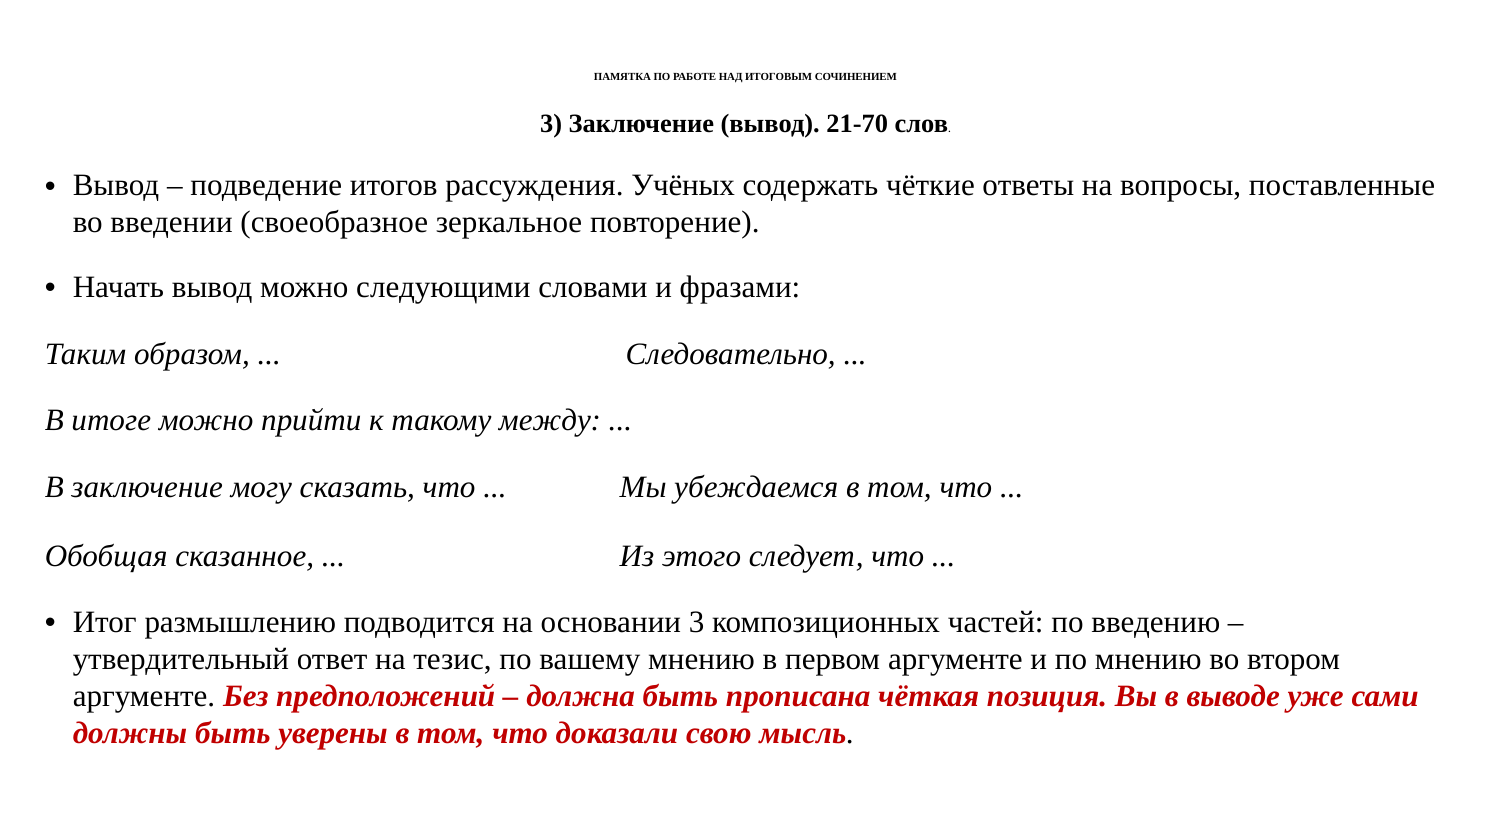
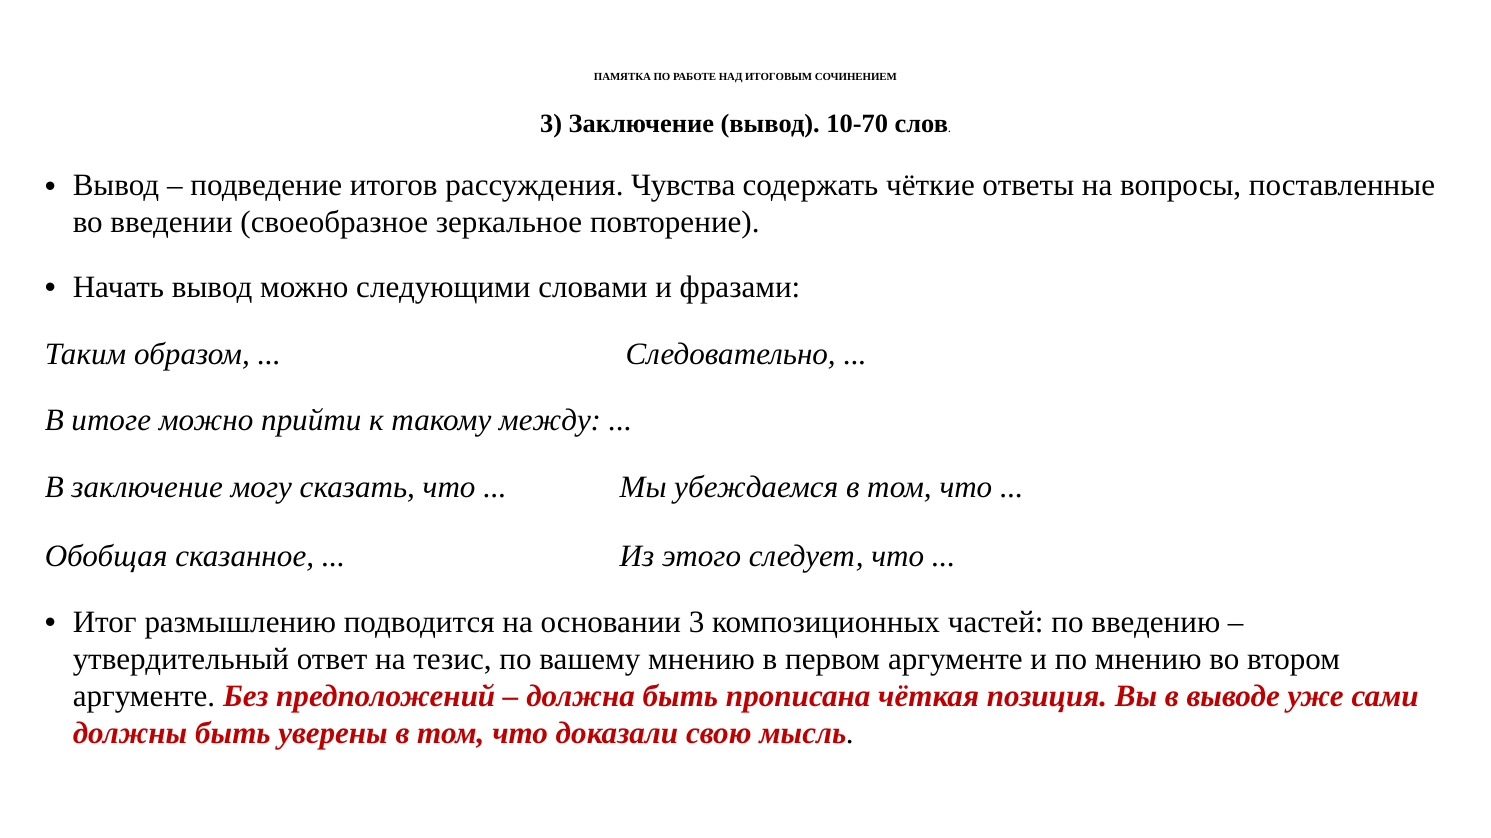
21-70: 21-70 -> 10-70 (857, 124)
Учёных: Учёных -> Чувства (683, 186)
